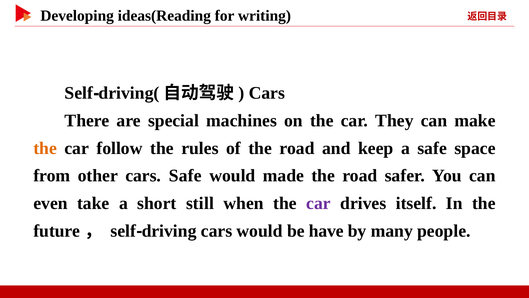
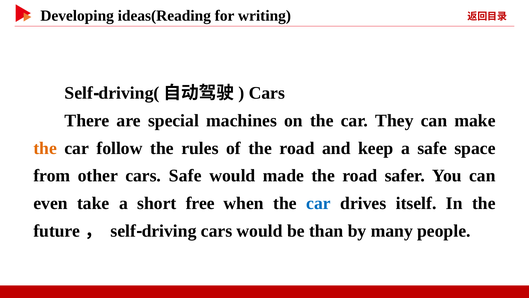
still: still -> free (200, 203)
car colour: purple -> blue (319, 203)
have: have -> than (326, 231)
